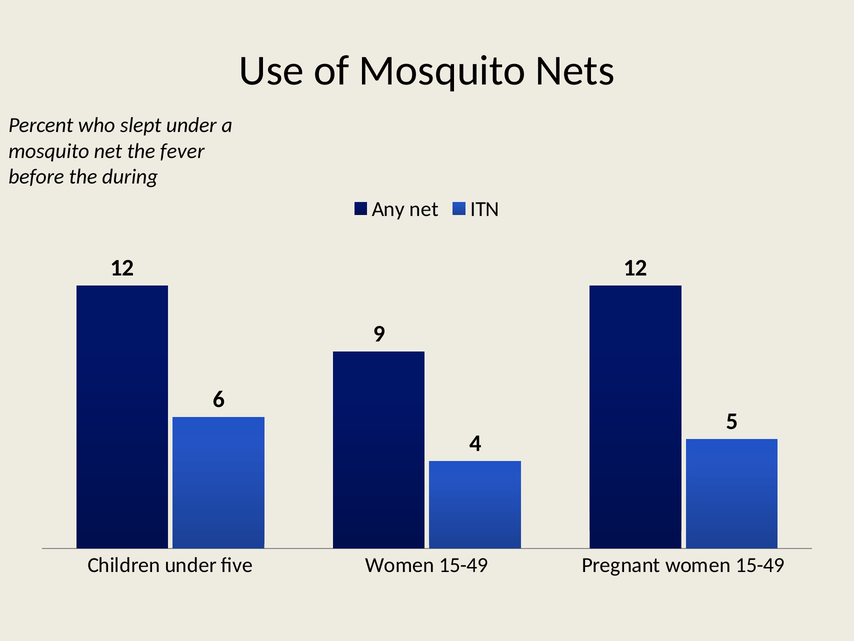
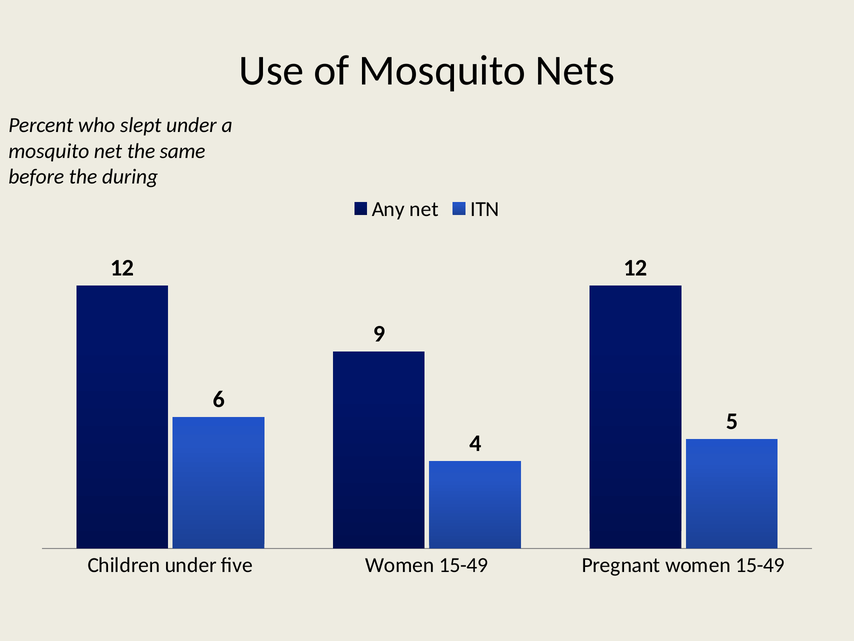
fever: fever -> same (183, 151)
